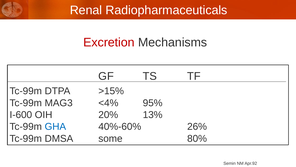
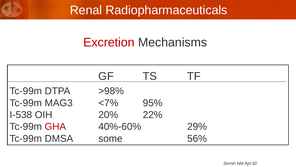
>15%: >15% -> >98% (111, 91)
<4%: <4% -> <7% (108, 103)
I-600: I-600 -> I-538 (21, 114)
13%: 13% -> 22% (153, 114)
GHA colour: blue -> red (55, 126)
26%: 26% -> 29% (197, 126)
80%: 80% -> 56% (197, 138)
